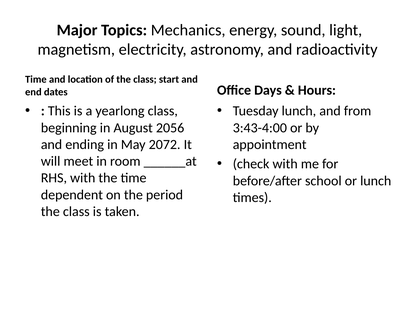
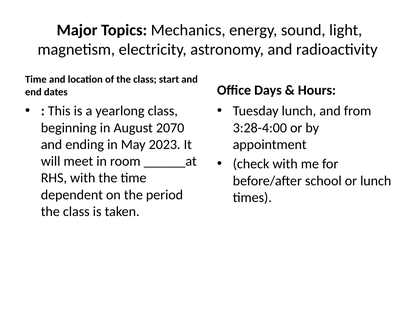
2056: 2056 -> 2070 (170, 128)
3:43-4:00: 3:43-4:00 -> 3:28-4:00 (260, 128)
2072: 2072 -> 2023 (165, 145)
